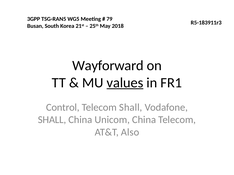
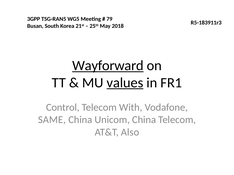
Wayforward underline: none -> present (108, 66)
Telecom Shall: Shall -> With (131, 108)
SHALL: SHALL -> SAME (52, 120)
